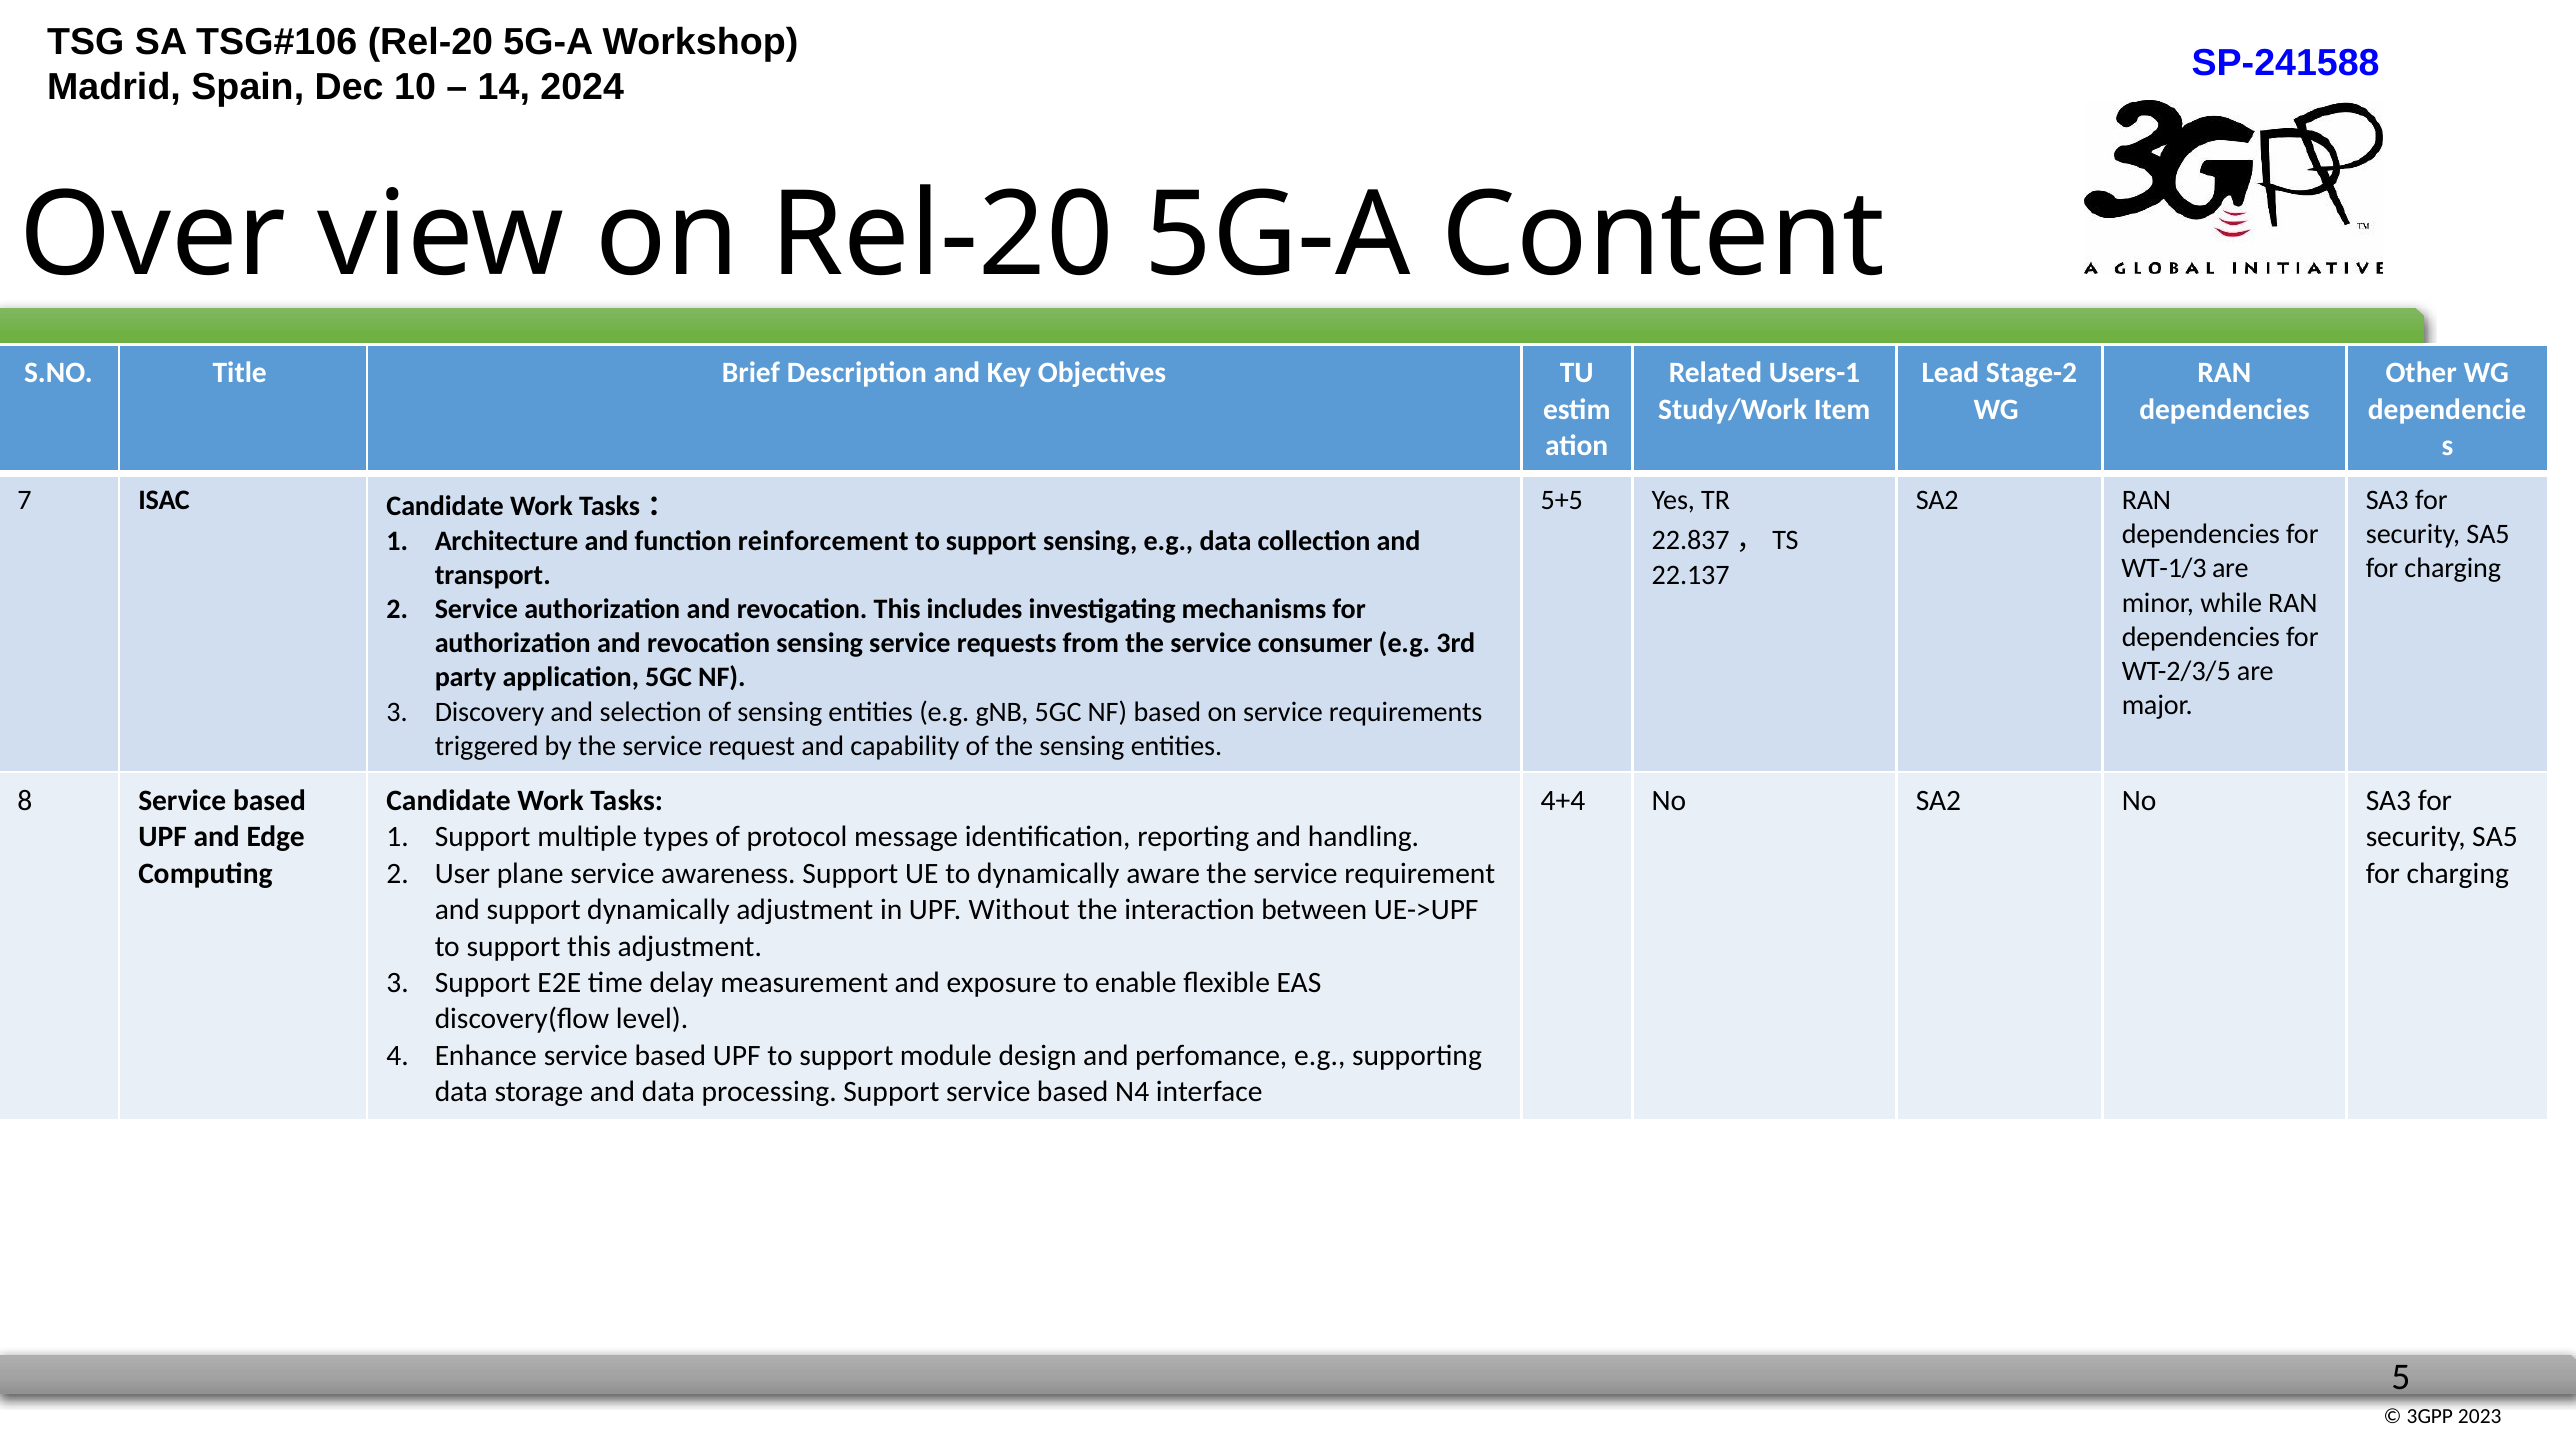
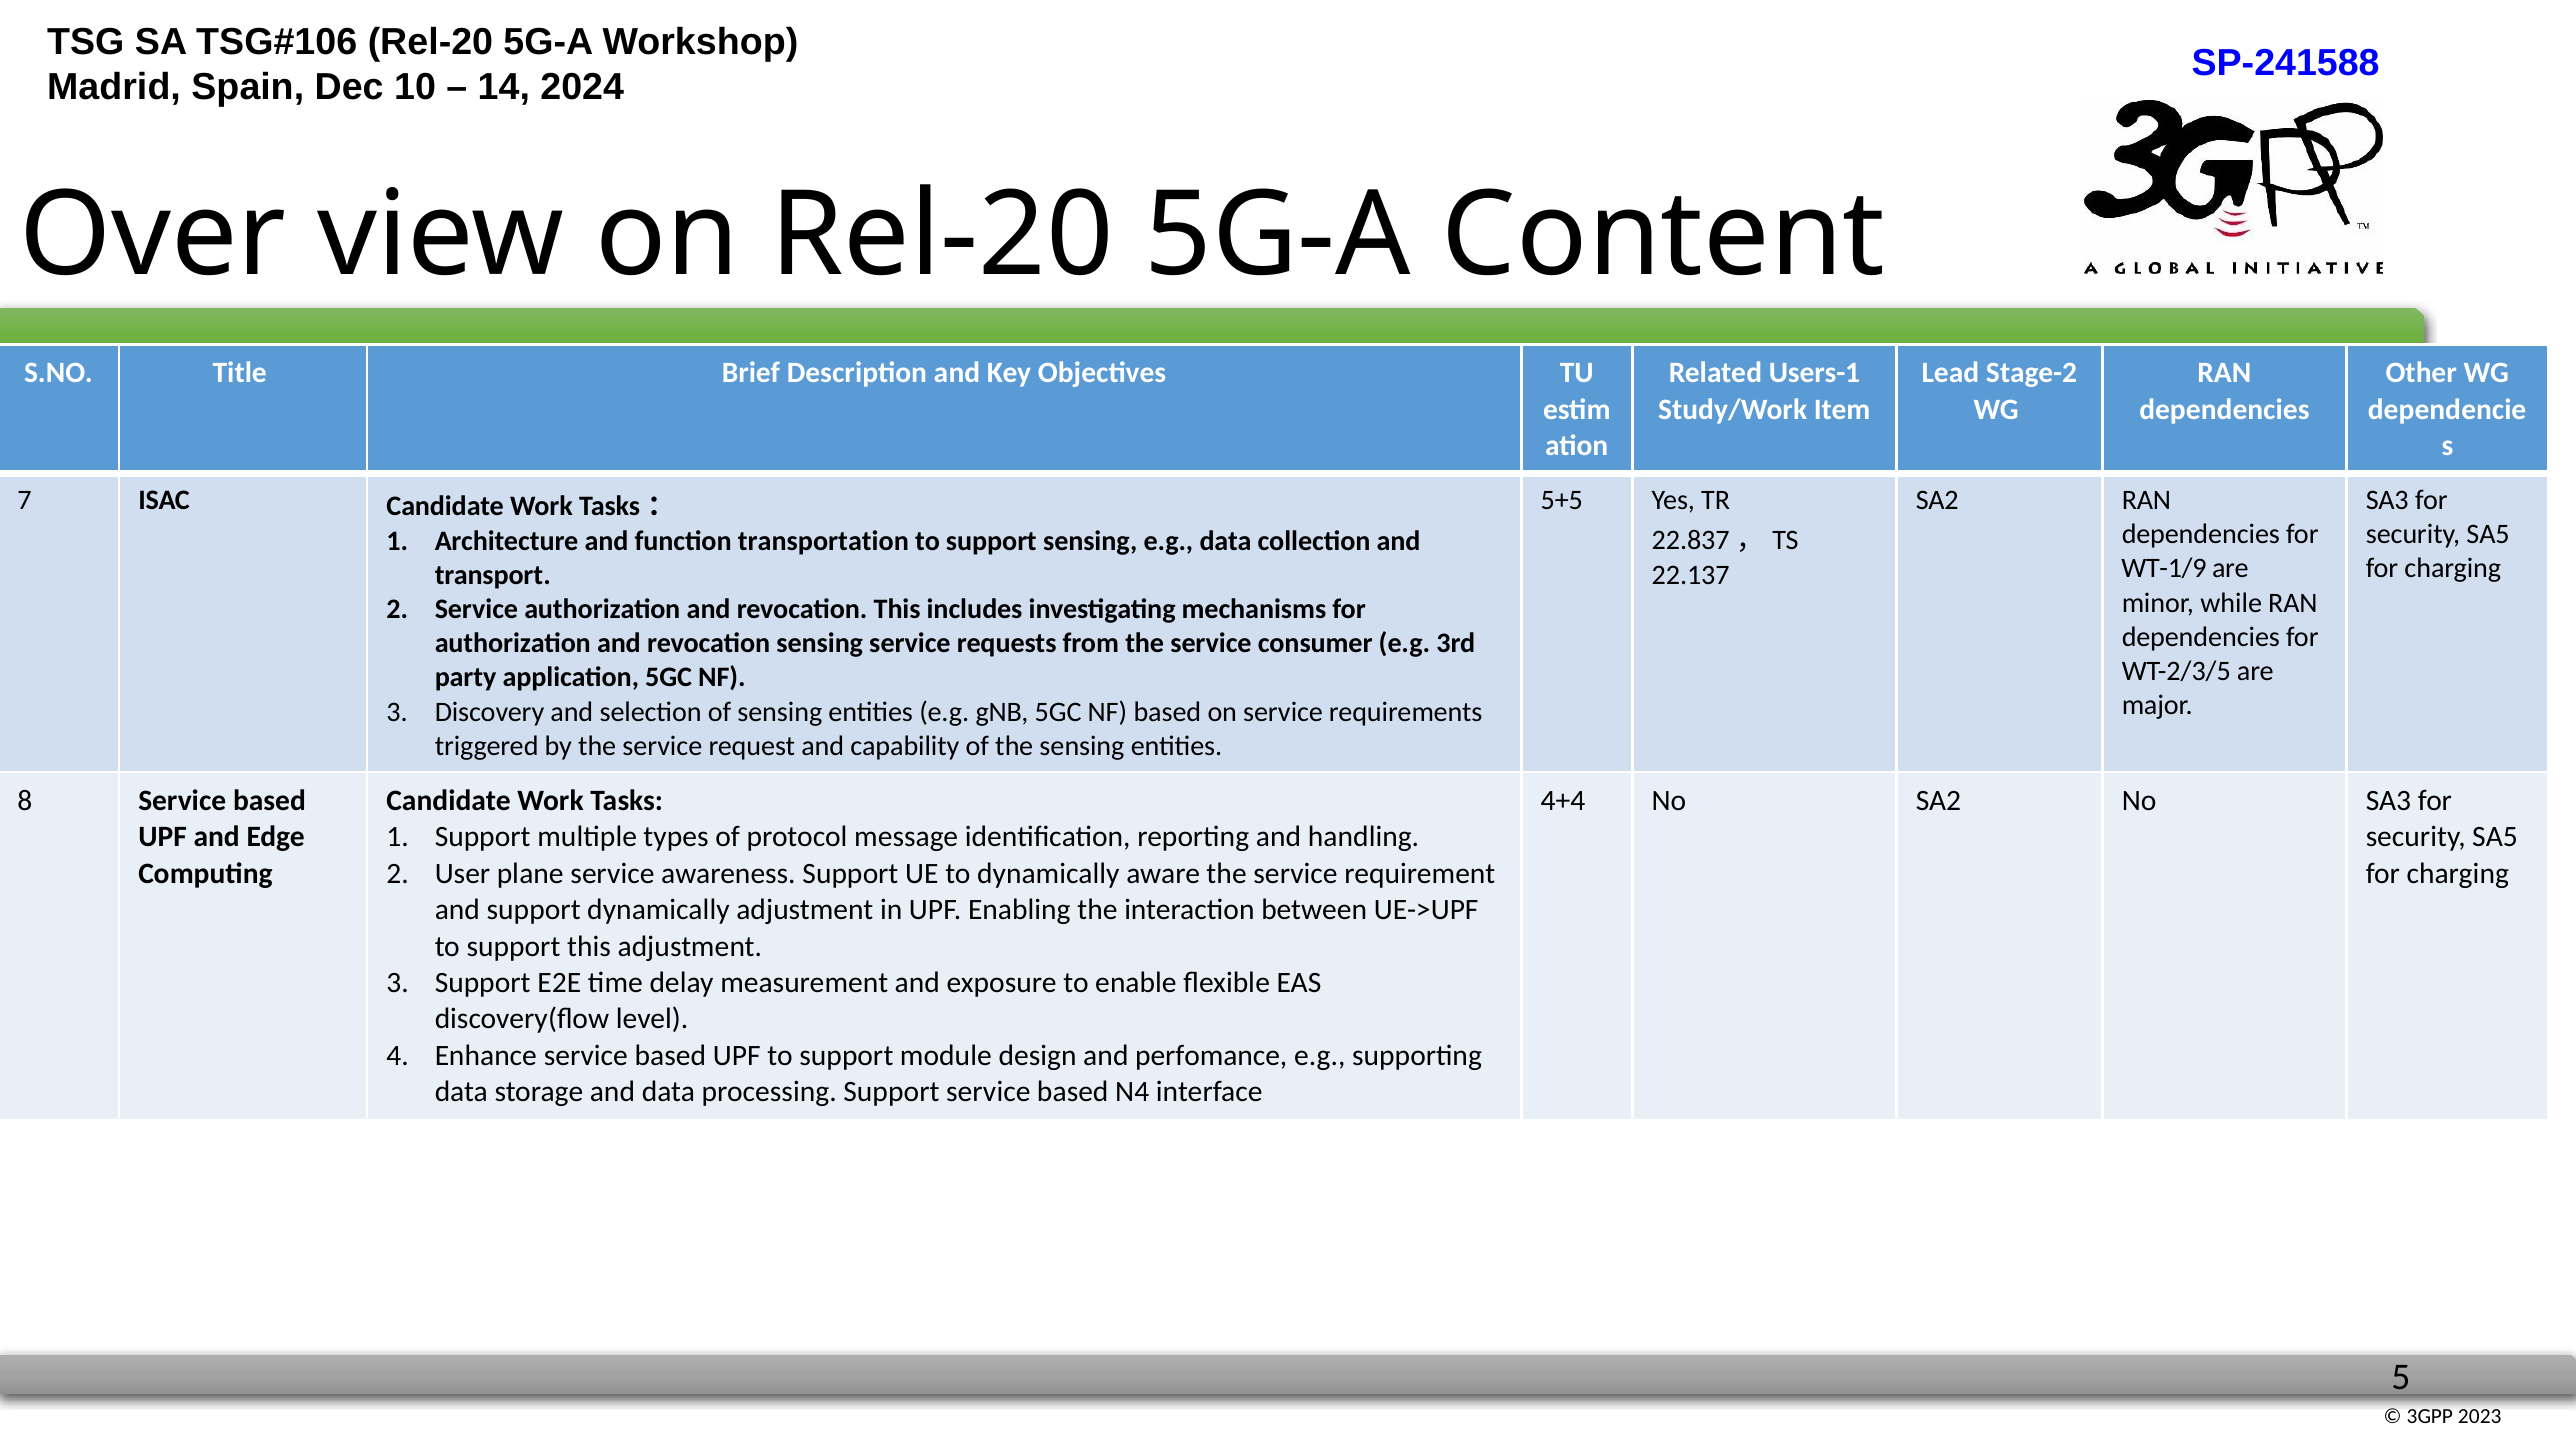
reinforcement: reinforcement -> transportation (823, 541)
WT-1/3: WT-1/3 -> WT-1/9 (2164, 569)
Without: Without -> Enabling (1019, 910)
